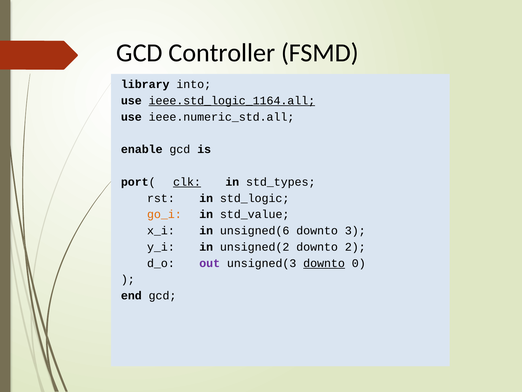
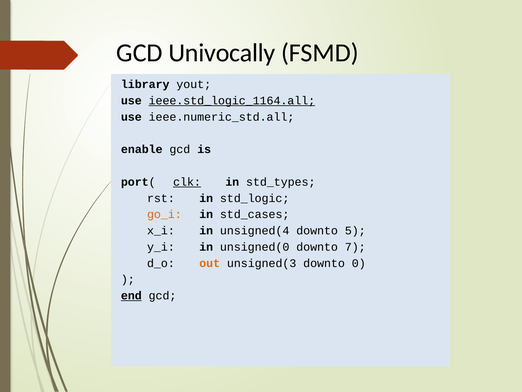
Controller: Controller -> Univocally (222, 53)
into: into -> yout (194, 84)
std_value: std_value -> std_cases (255, 214)
unsigned(6: unsigned(6 -> unsigned(4 (255, 230)
3: 3 -> 5 (355, 230)
unsigned(2: unsigned(2 -> unsigned(0 (255, 247)
2: 2 -> 7 (355, 247)
out colour: purple -> orange (210, 263)
downto underline: present -> none (324, 263)
end underline: none -> present (131, 295)
